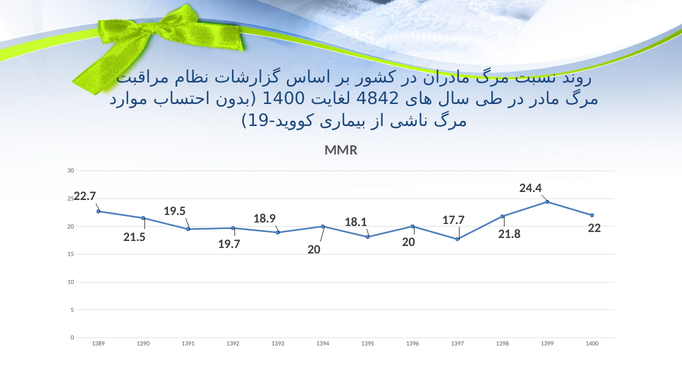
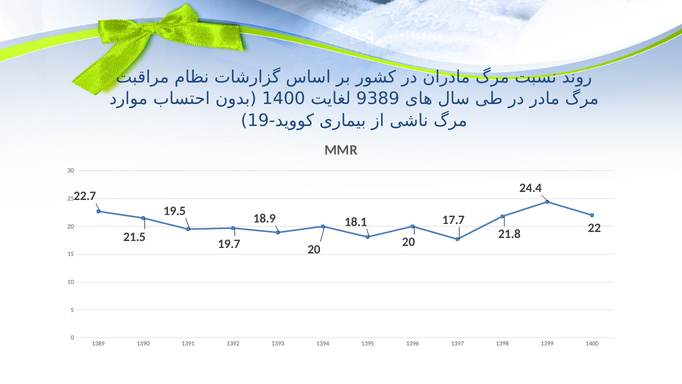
4842: 4842 -> 9389 (378, 99)
